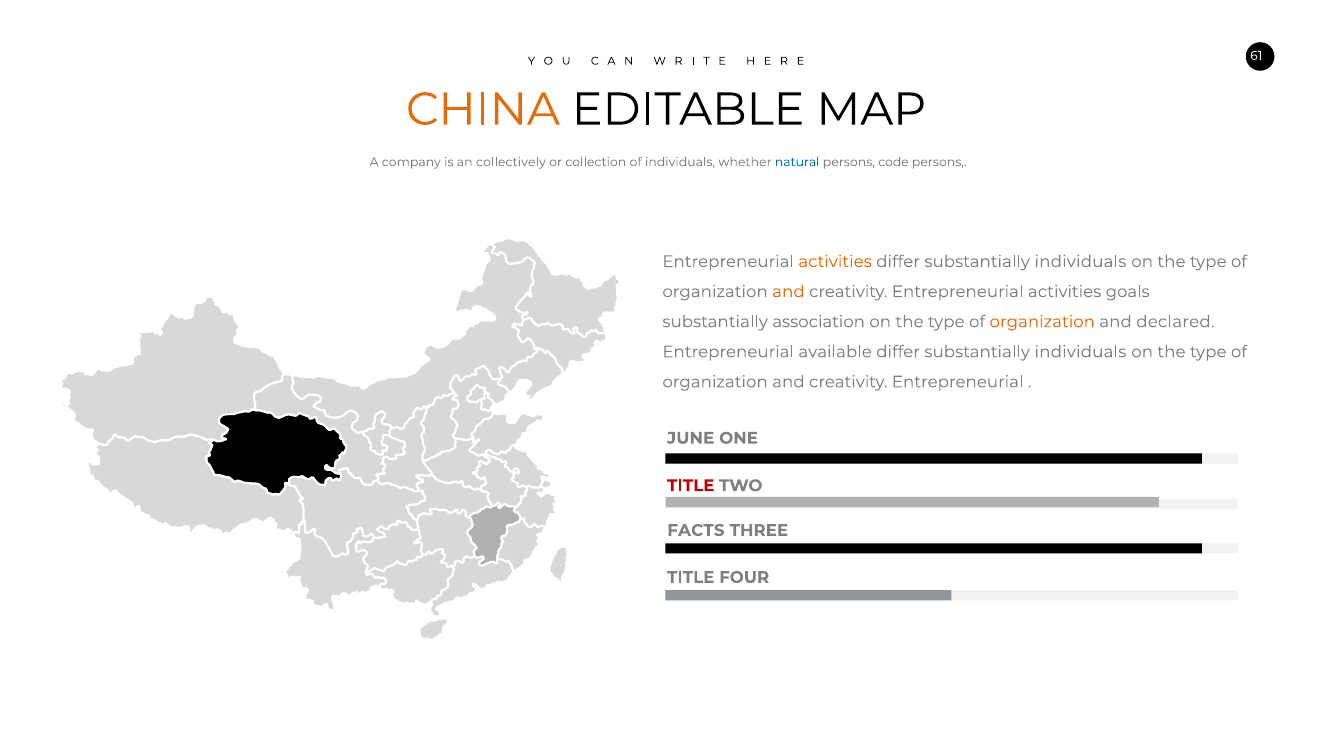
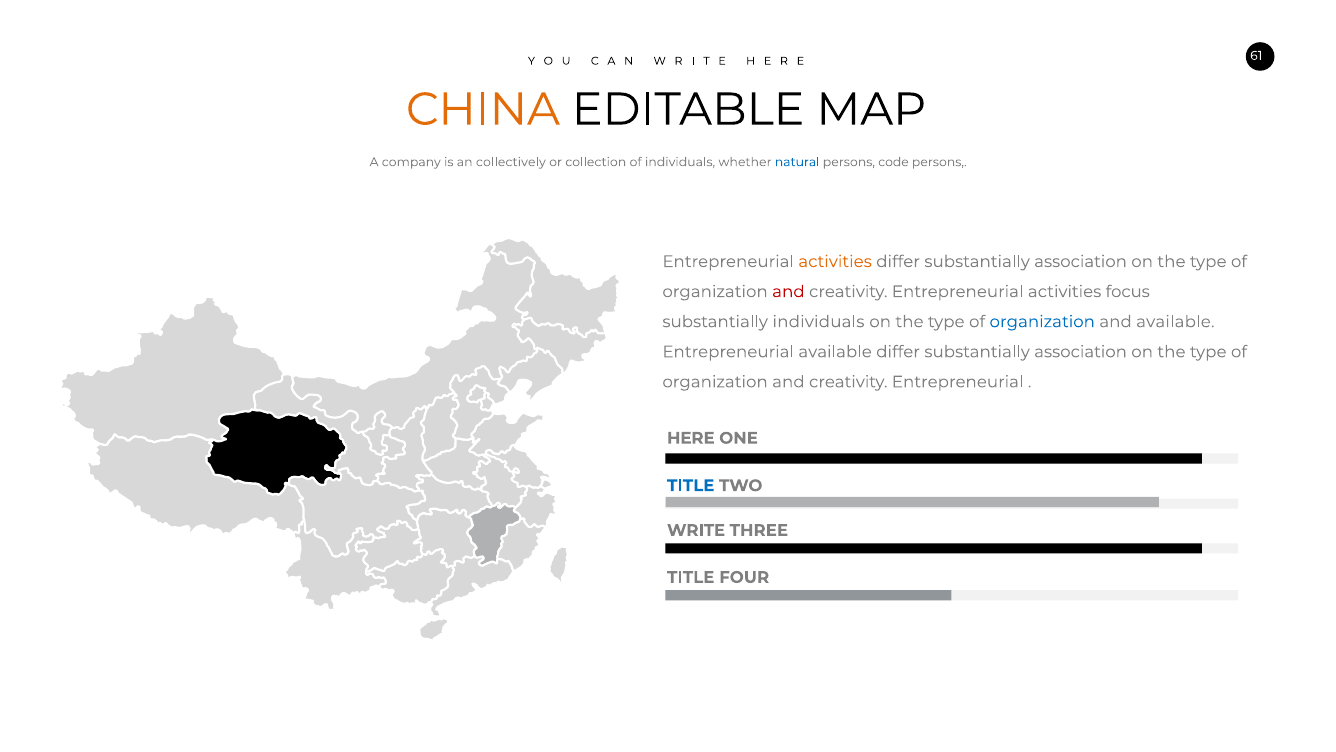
individuals: individuals -> association (1081, 261)
and colour: orange -> red (788, 292)
goals: goals -> focus (1128, 292)
substantially association: association -> individuals (818, 322)
organization colour: orange -> blue (1042, 322)
and declared: declared -> available (1175, 322)
individuals: individuals -> association (1081, 352)
JUNE: JUNE -> HERE (691, 438)
TITLE colour: red -> blue (691, 485)
FACTS: FACTS -> WRITE (696, 530)
